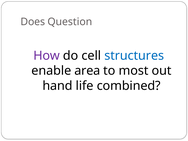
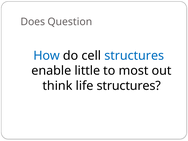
How colour: purple -> blue (47, 56)
area: area -> little (87, 71)
hand: hand -> think (57, 86)
life combined: combined -> structures (129, 86)
